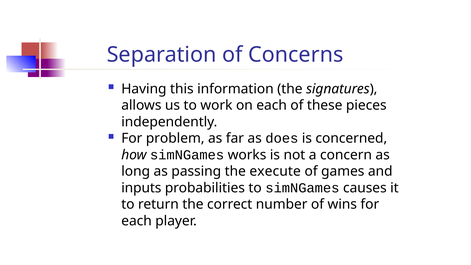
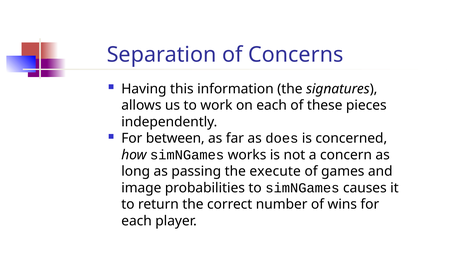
problem: problem -> between (175, 138)
inputs: inputs -> image (141, 188)
